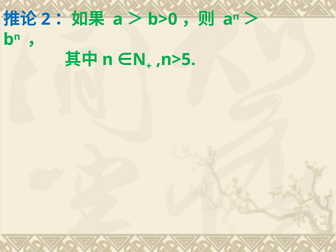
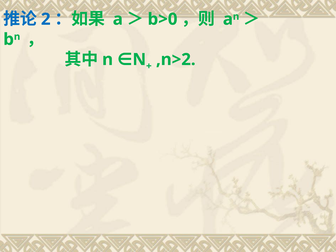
,n>5: ,n>5 -> ,n>2 (176, 60)
